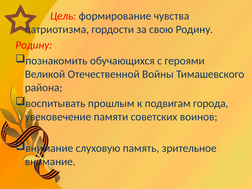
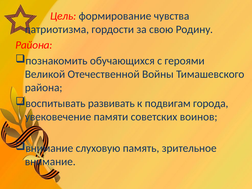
Родину: Родину -> Района (34, 45)
прошлым: прошлым -> развивать (111, 103)
